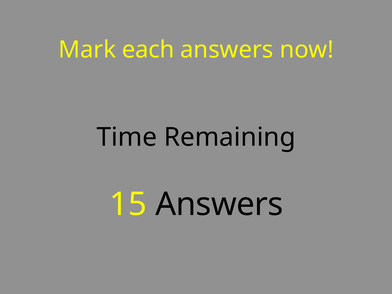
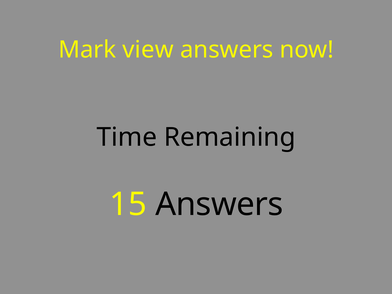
each: each -> view (148, 50)
